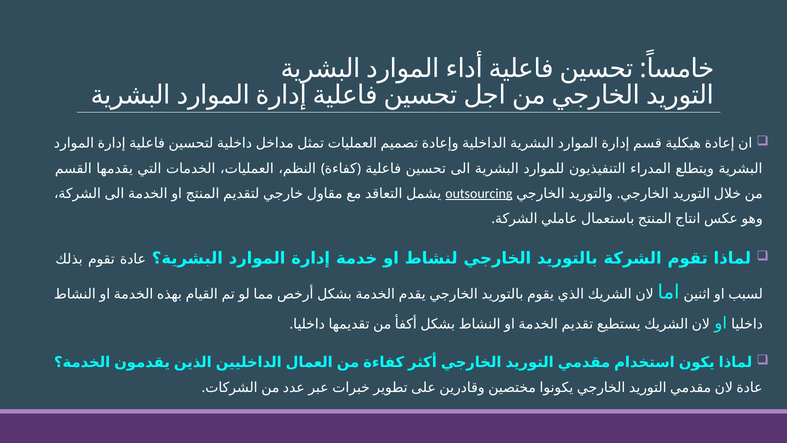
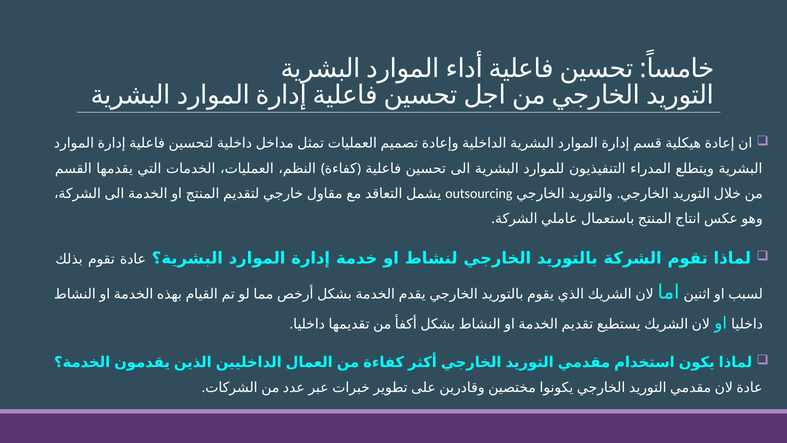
outsourcing underline: present -> none (479, 193)
